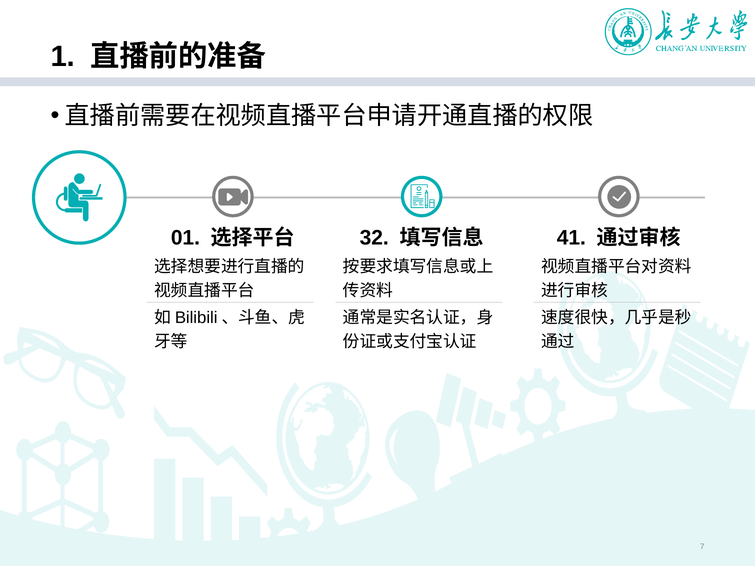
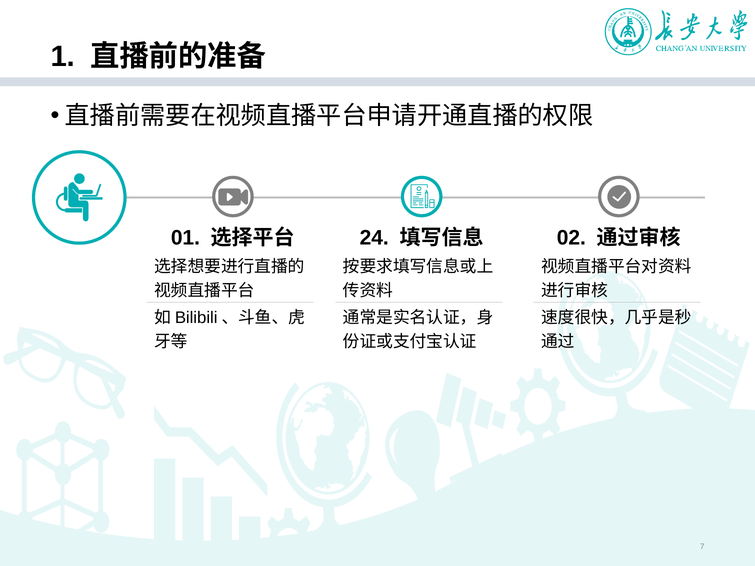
32: 32 -> 24 (374, 238)
41: 41 -> 02 (571, 238)
